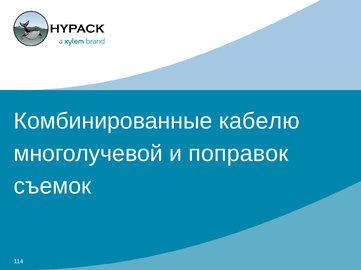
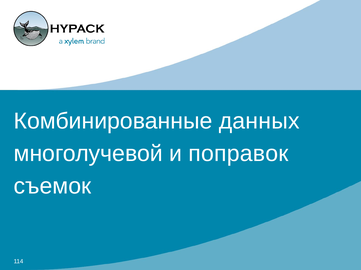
кабелю: кабелю -> данных (259, 121)
